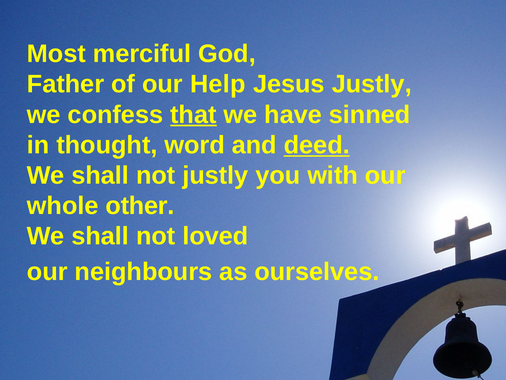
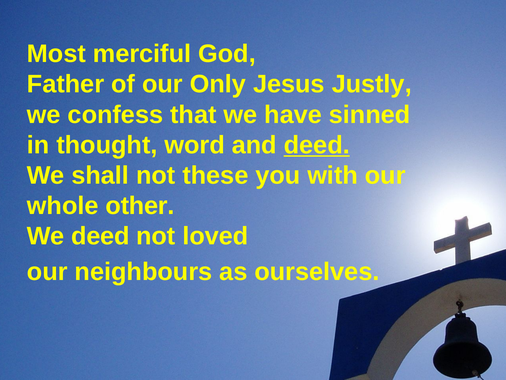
Help: Help -> Only (218, 84)
that underline: present -> none (193, 115)
not justly: justly -> these (215, 175)
shall: shall -> deed (100, 236)
